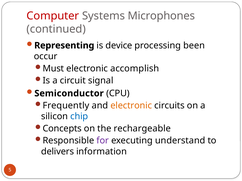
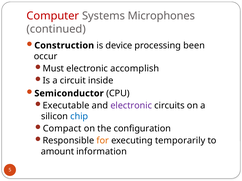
Representing: Representing -> Construction (64, 46)
signal: signal -> inside (101, 81)
Frequently: Frequently -> Executable (66, 106)
electronic colour: orange -> purple (131, 106)
Concepts: Concepts -> Compact (62, 129)
rechargeable: rechargeable -> configuration (142, 129)
for colour: purple -> orange (103, 141)
understand: understand -> temporarily (180, 141)
delivers: delivers -> amount (58, 152)
